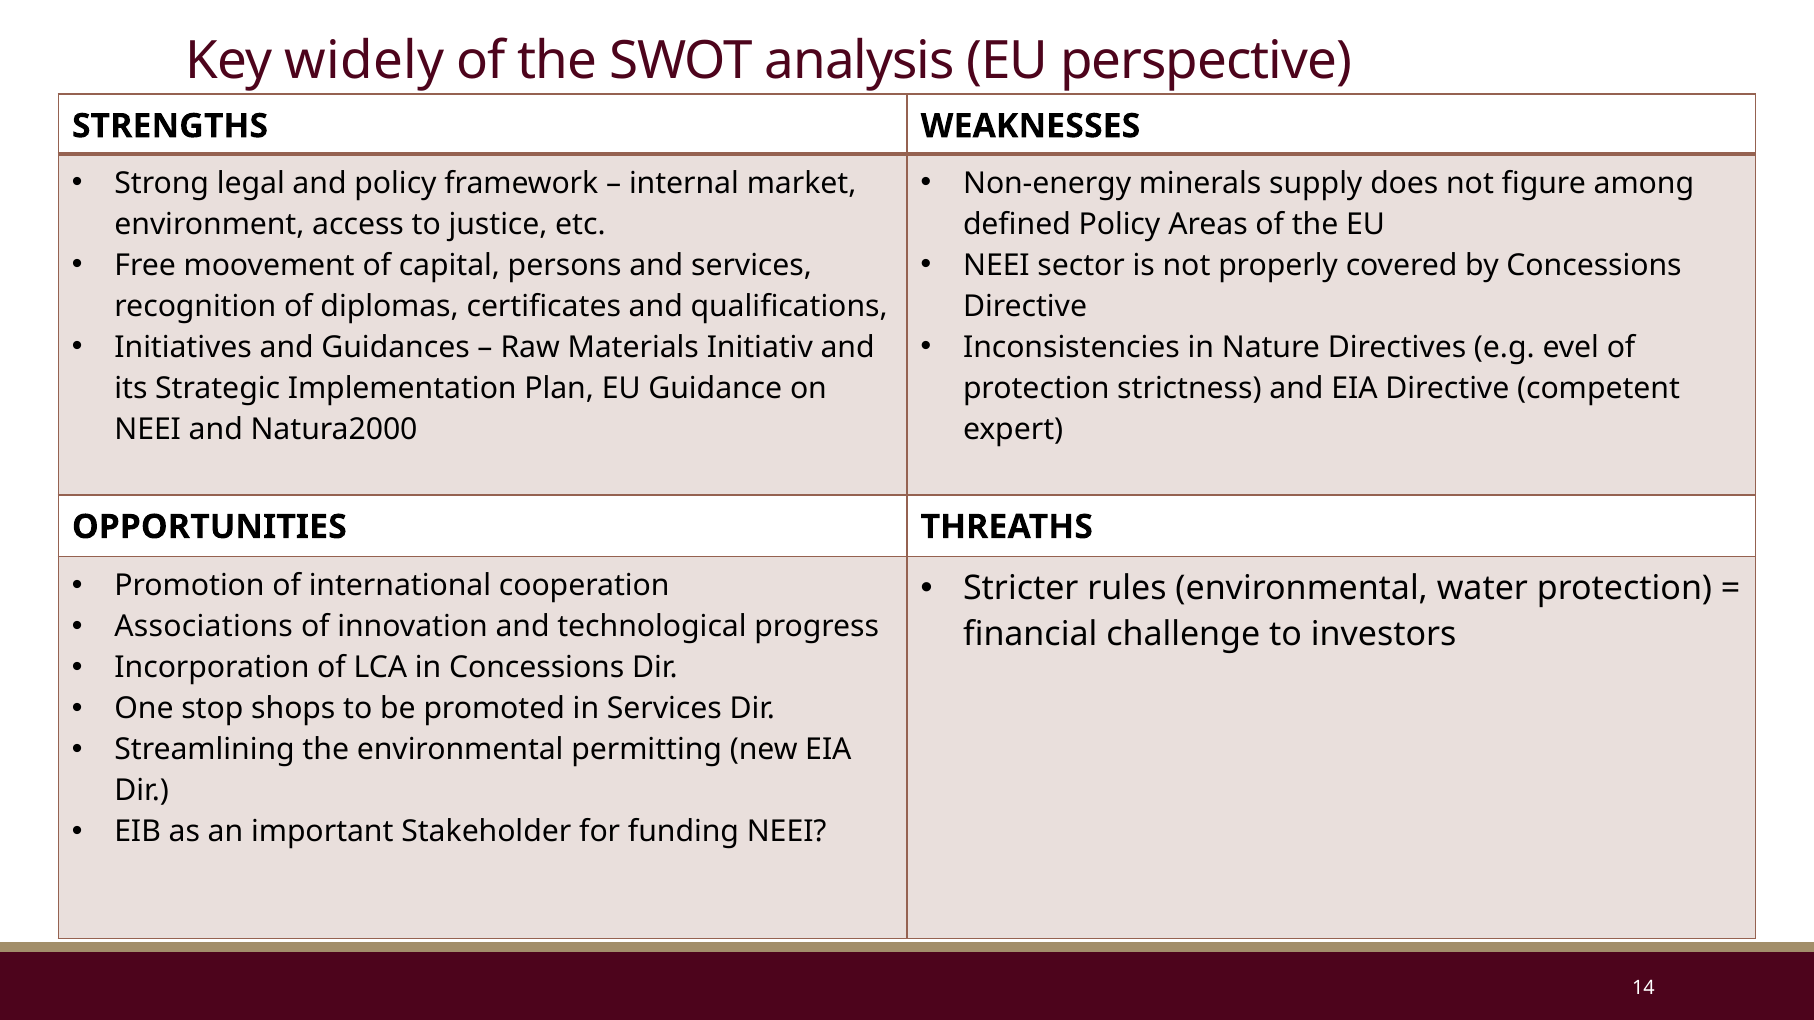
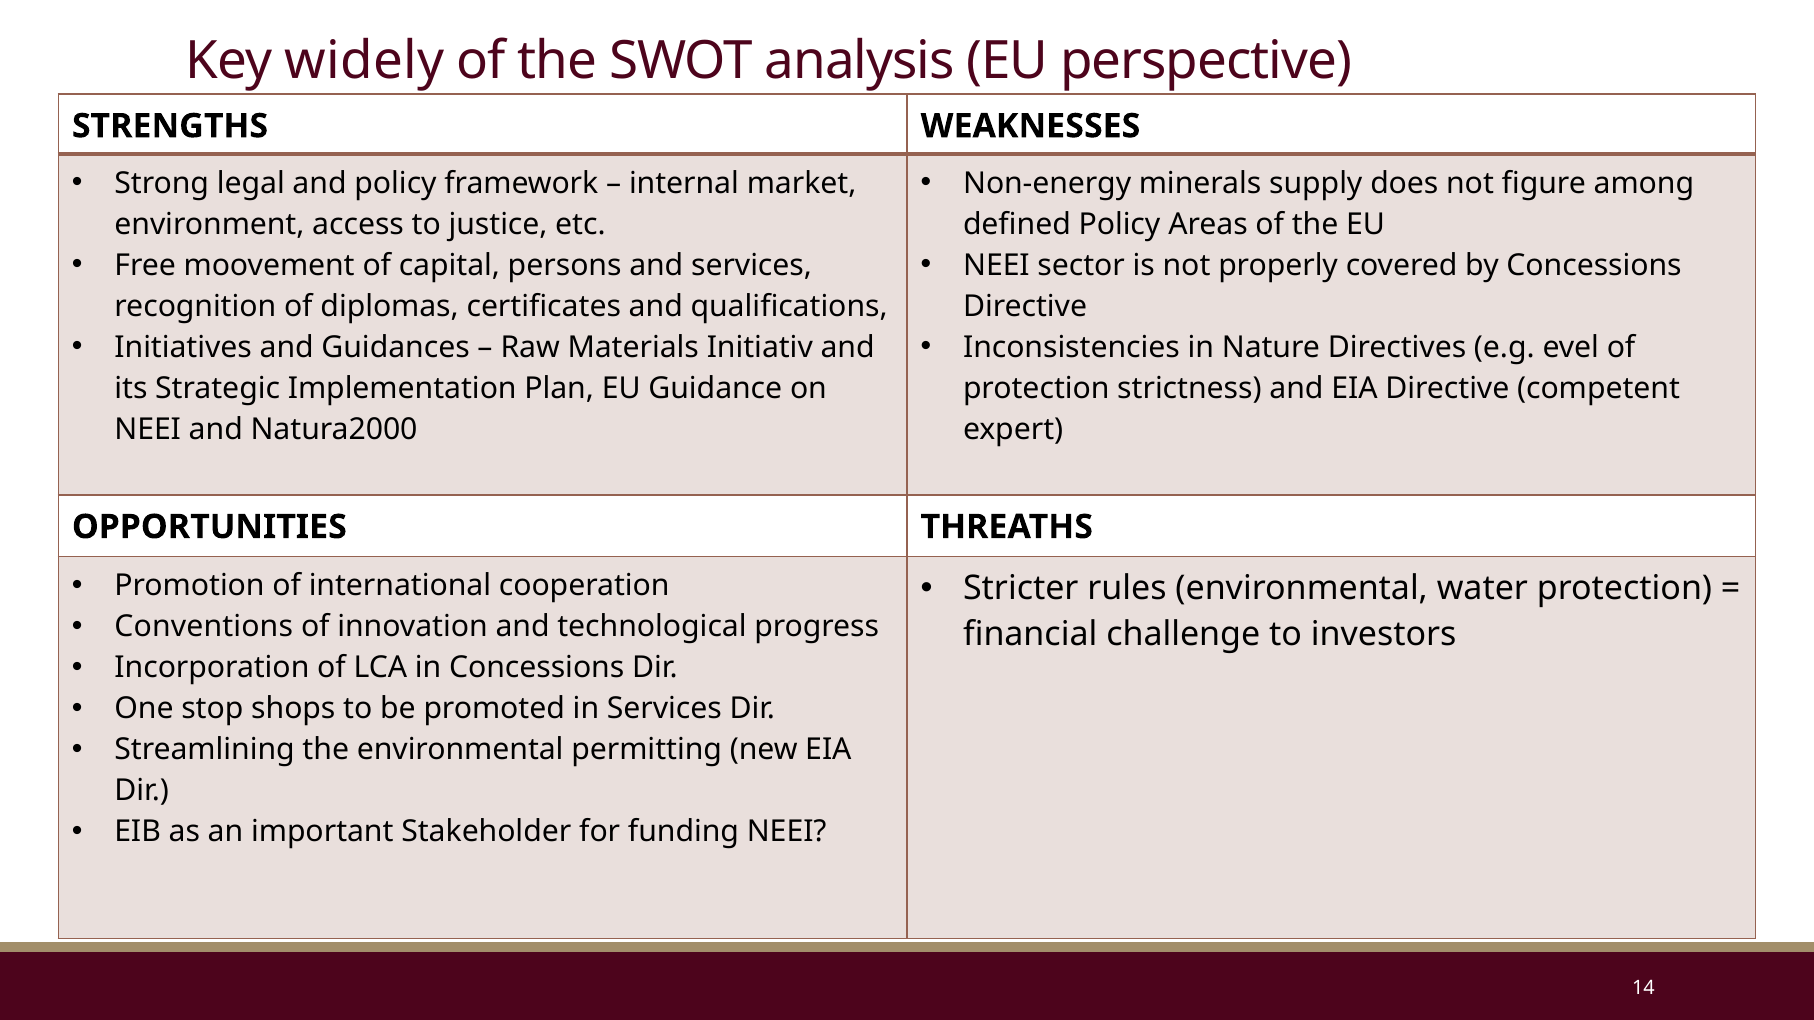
Associations: Associations -> Conventions (204, 627)
